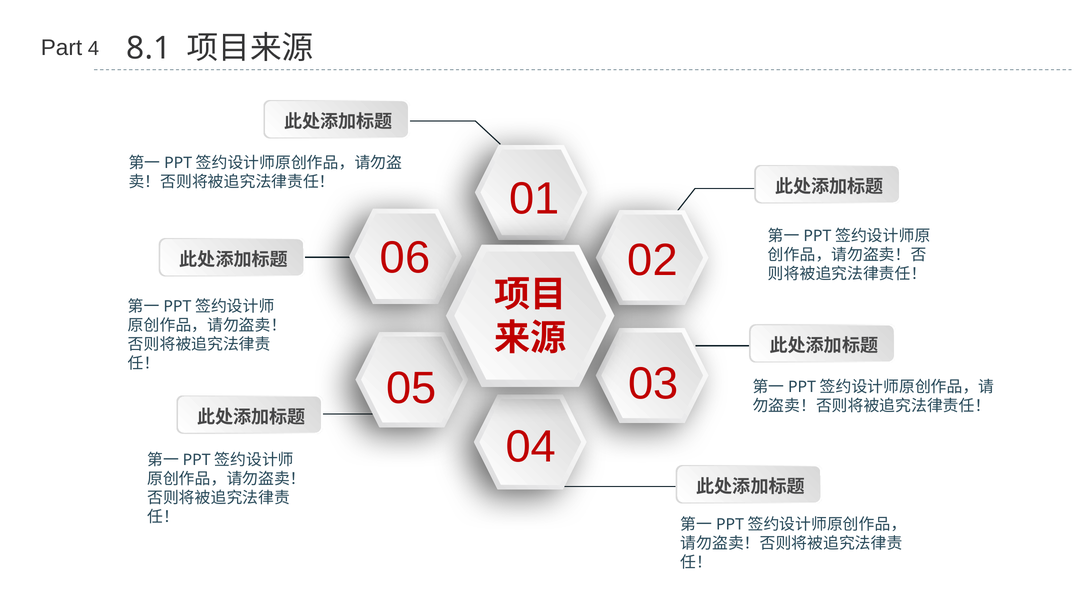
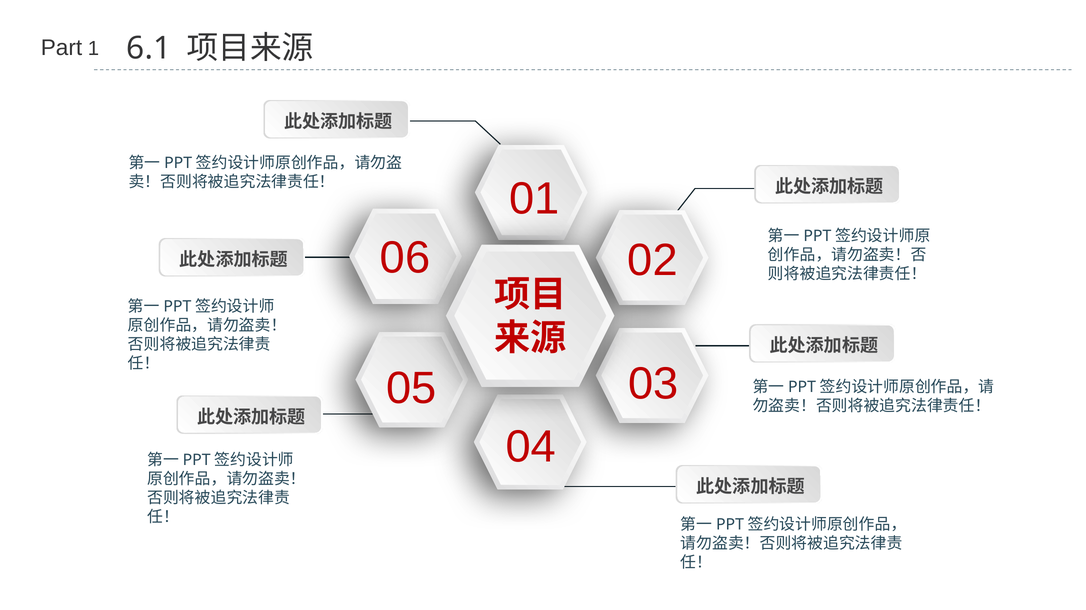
4: 4 -> 1 (94, 49)
8.1: 8.1 -> 6.1 (149, 48)
